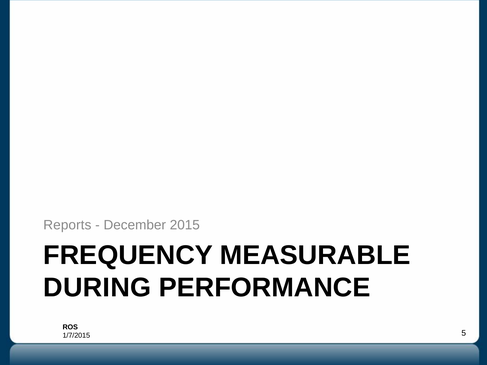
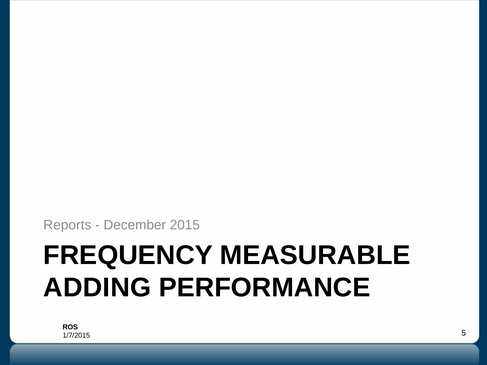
DURING: DURING -> ADDING (97, 288)
